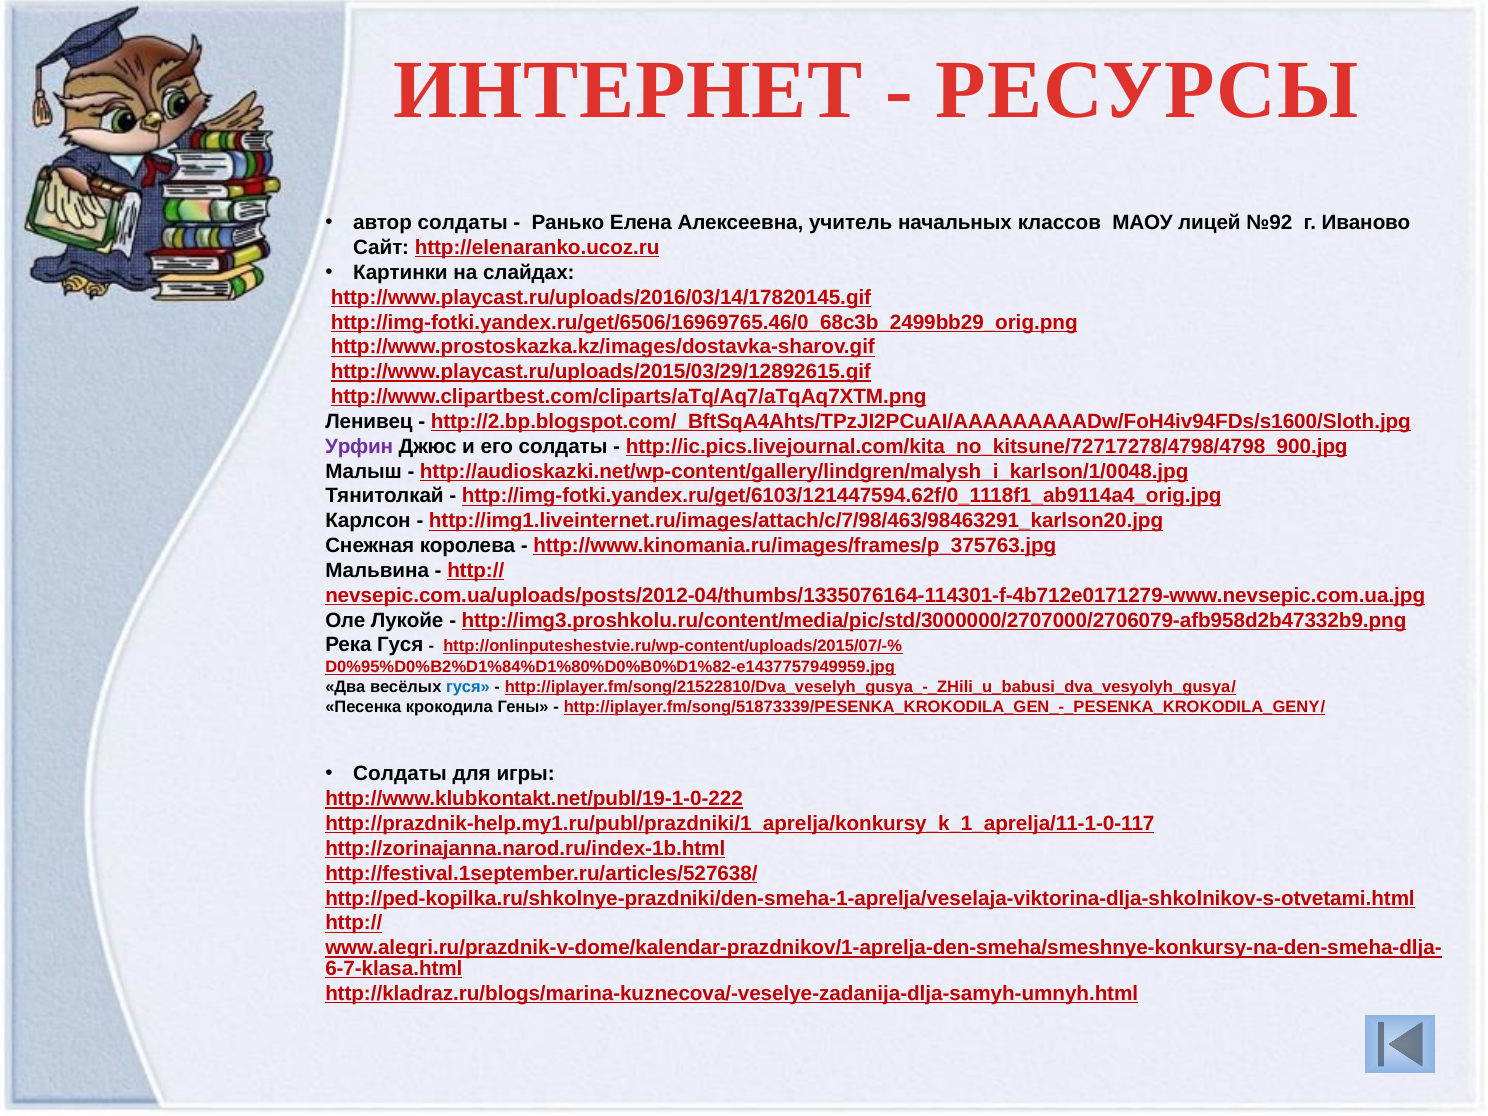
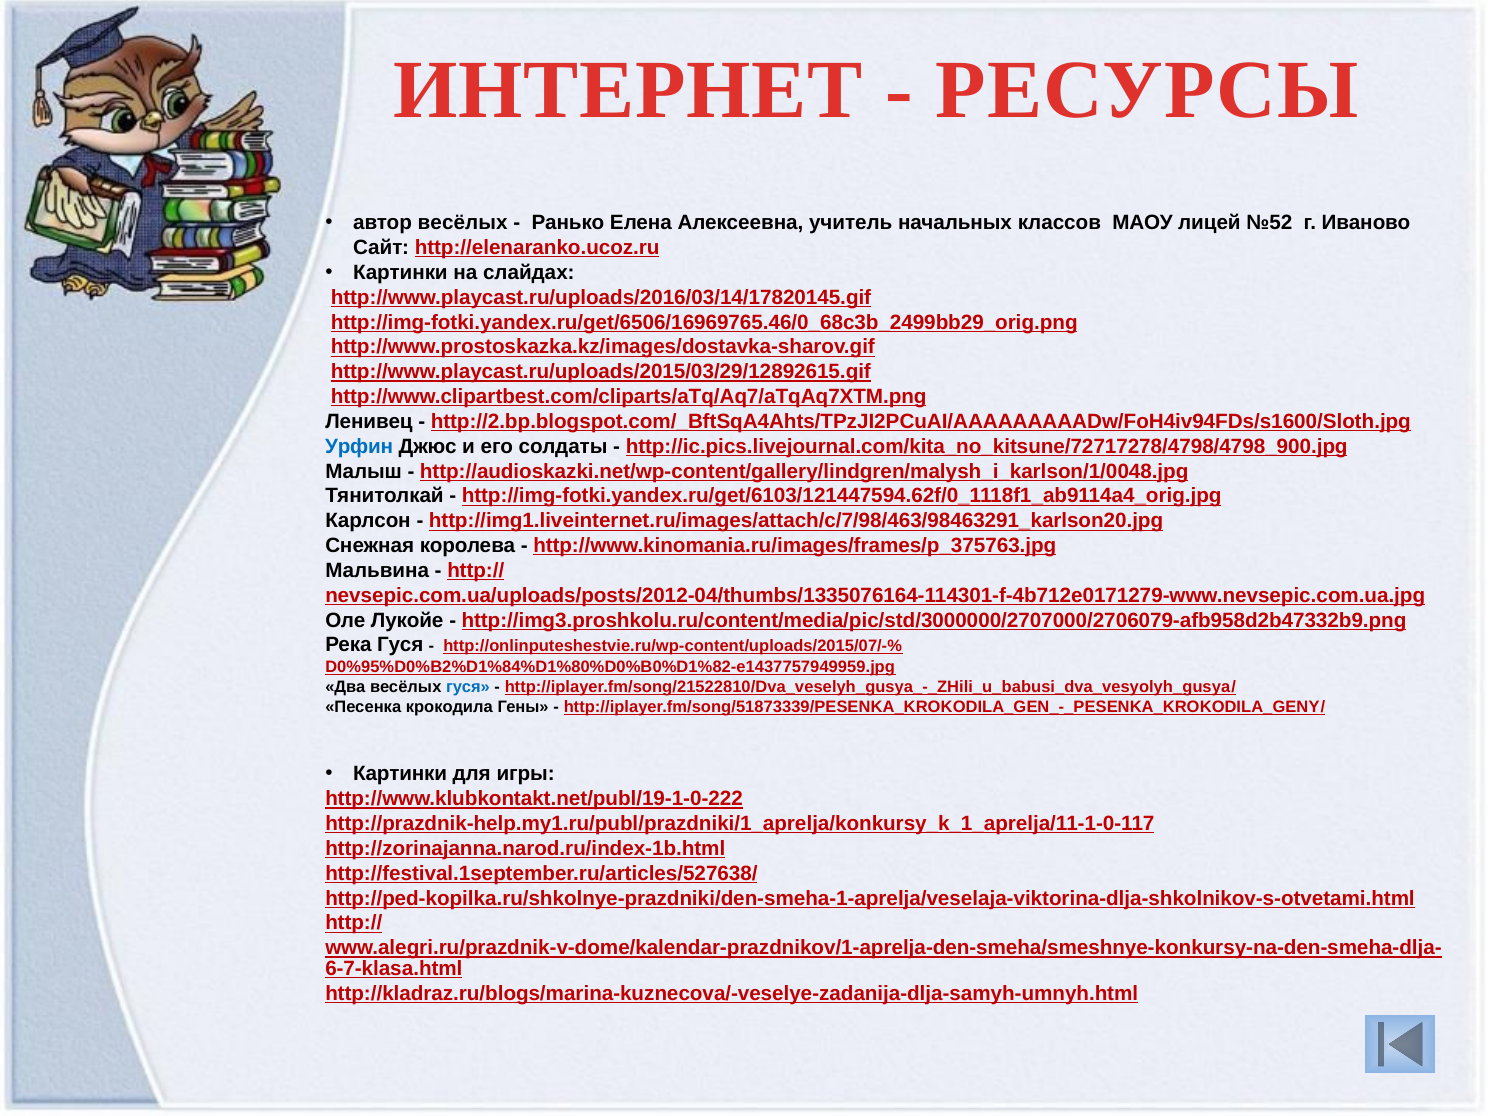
автор солдаты: солдаты -> весёлых (463, 223)
№92: №92 -> №52 (1269, 223)
Урфин colour: purple -> blue (359, 446)
Солдаты: Солдаты -> Картинки (400, 774)
